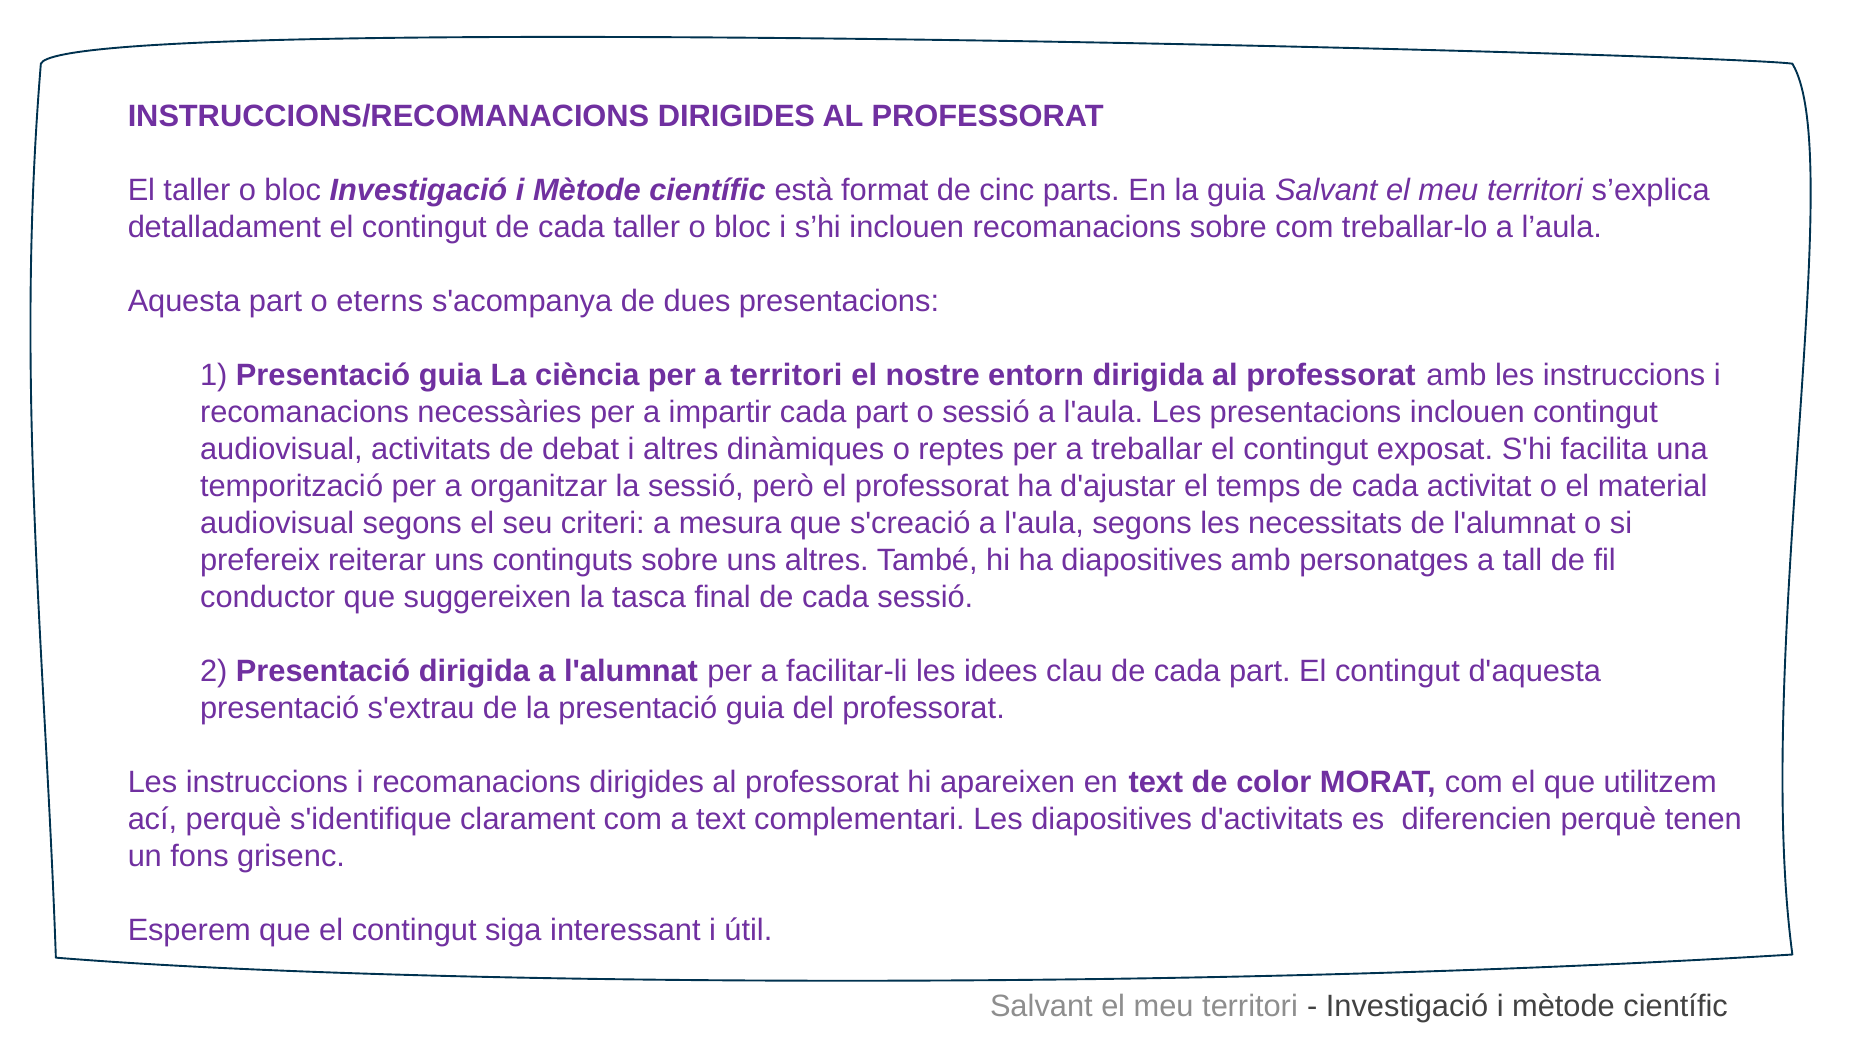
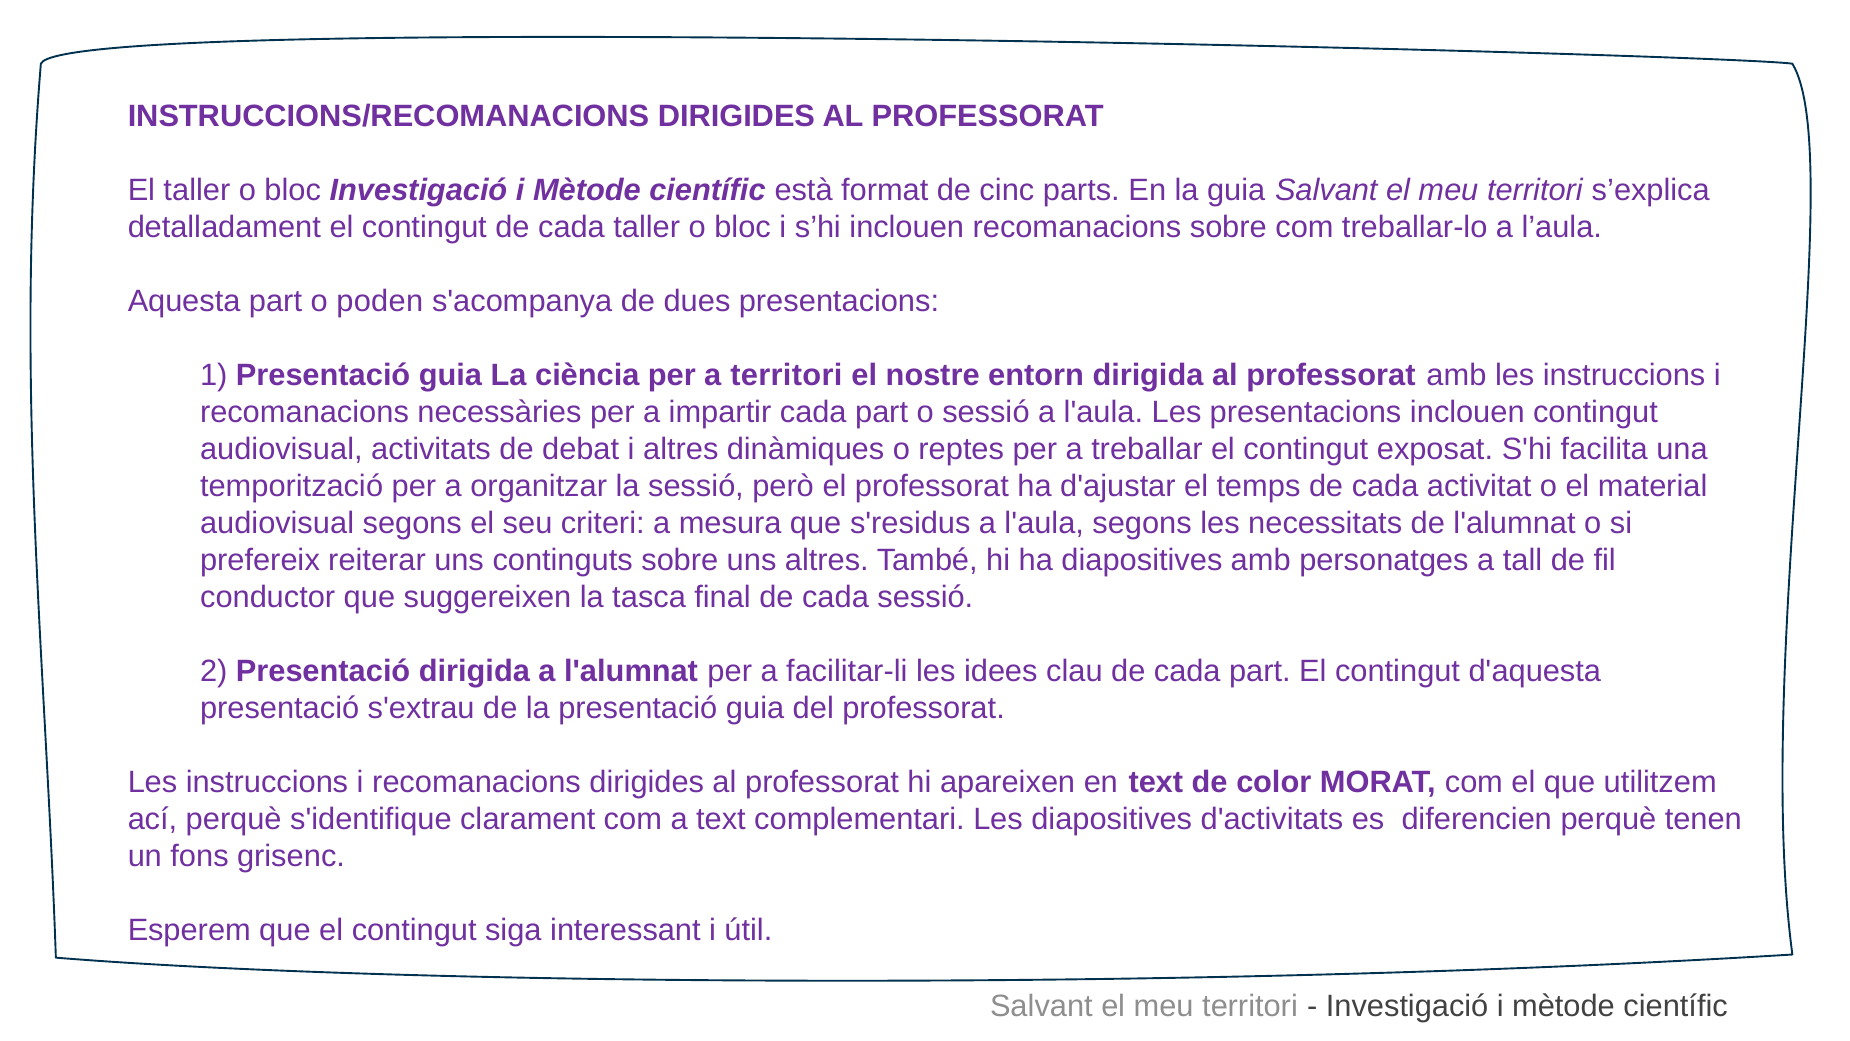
eterns: eterns -> poden (380, 301)
s'creació: s'creació -> s'residus (910, 523)
